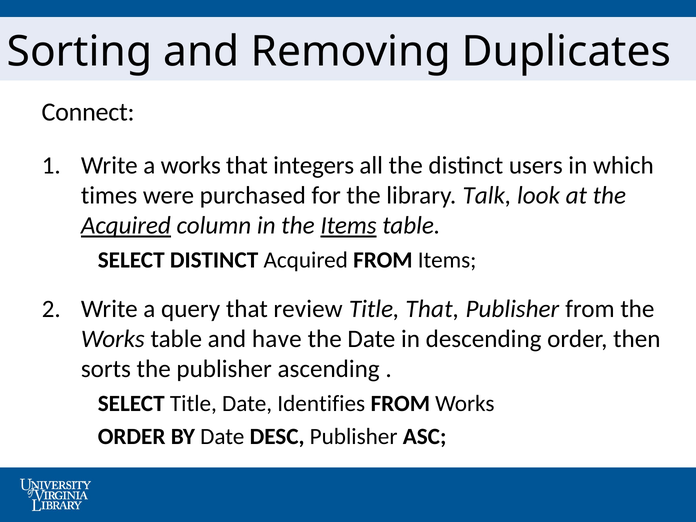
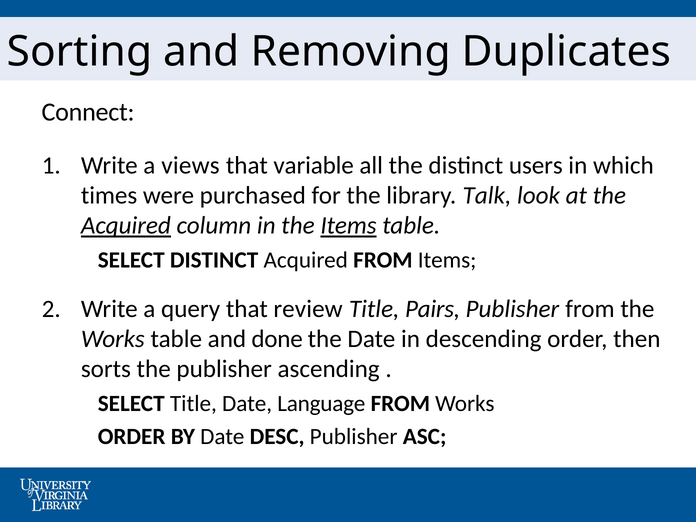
a works: works -> views (191, 165)
integers: integers -> variable (314, 165)
Title That: That -> Pairs (433, 309)
have: have -> done (277, 339)
Identifies: Identifies -> Language (321, 403)
